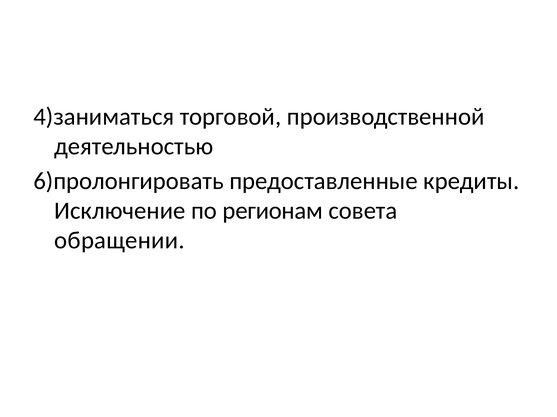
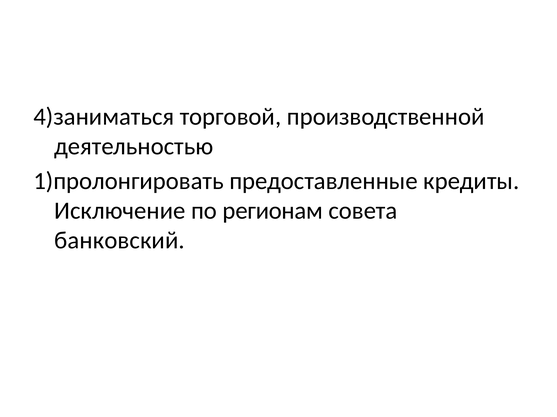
6)пролонгировать: 6)пролонгировать -> 1)пролонгировать (129, 181)
обращении: обращении -> банковский (120, 241)
